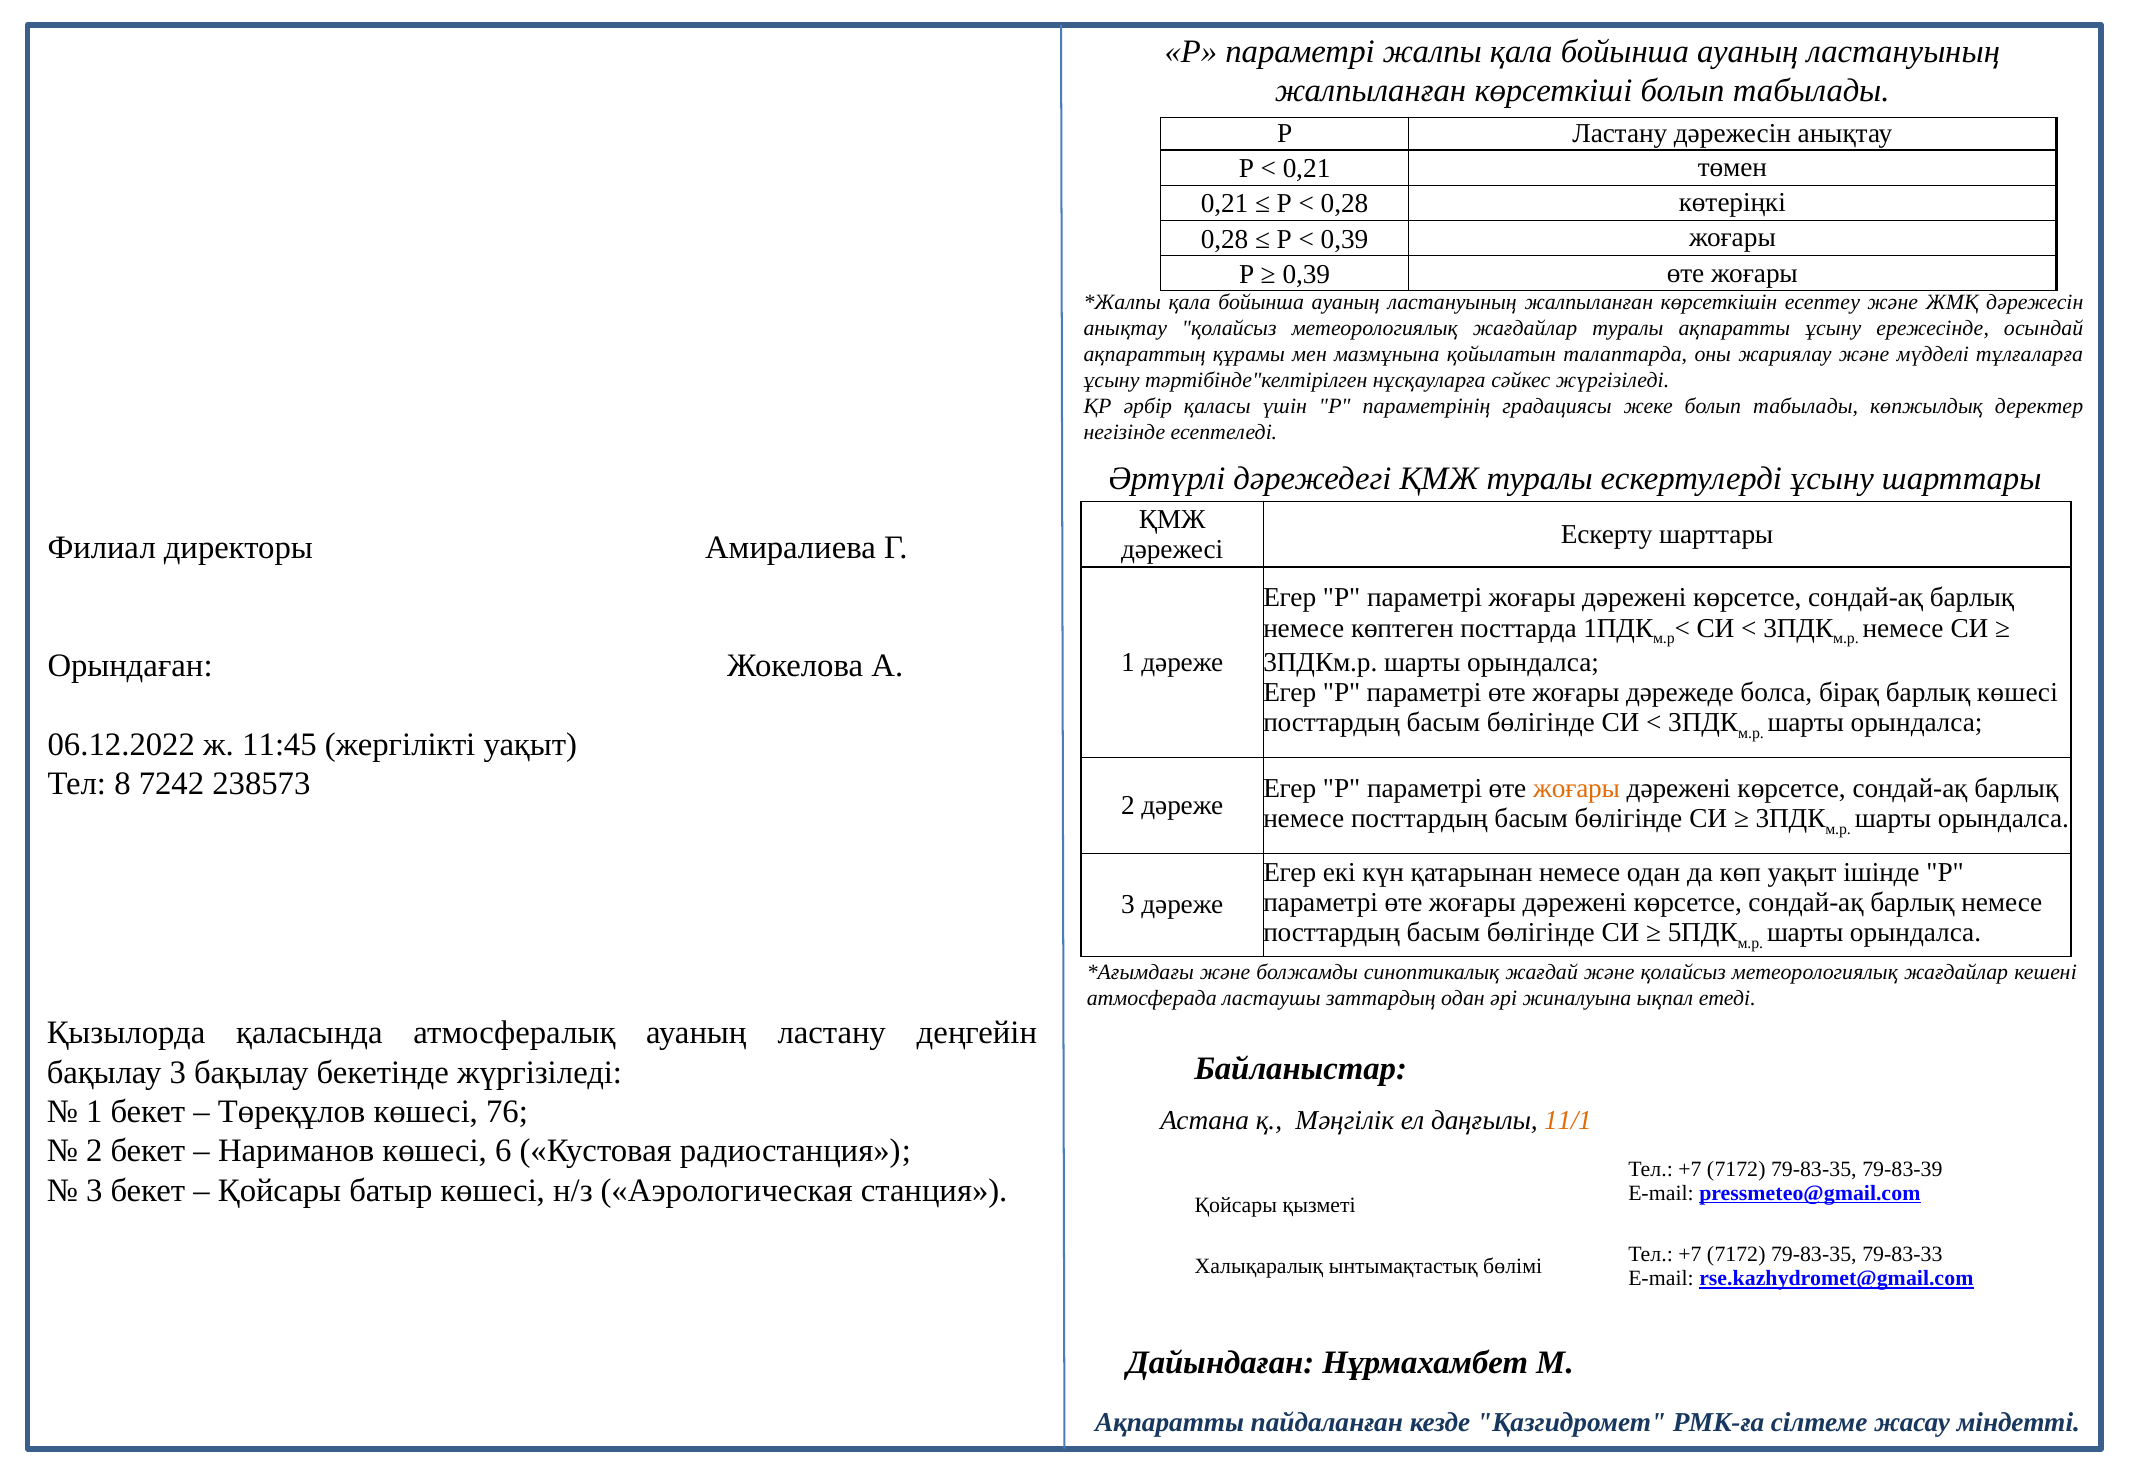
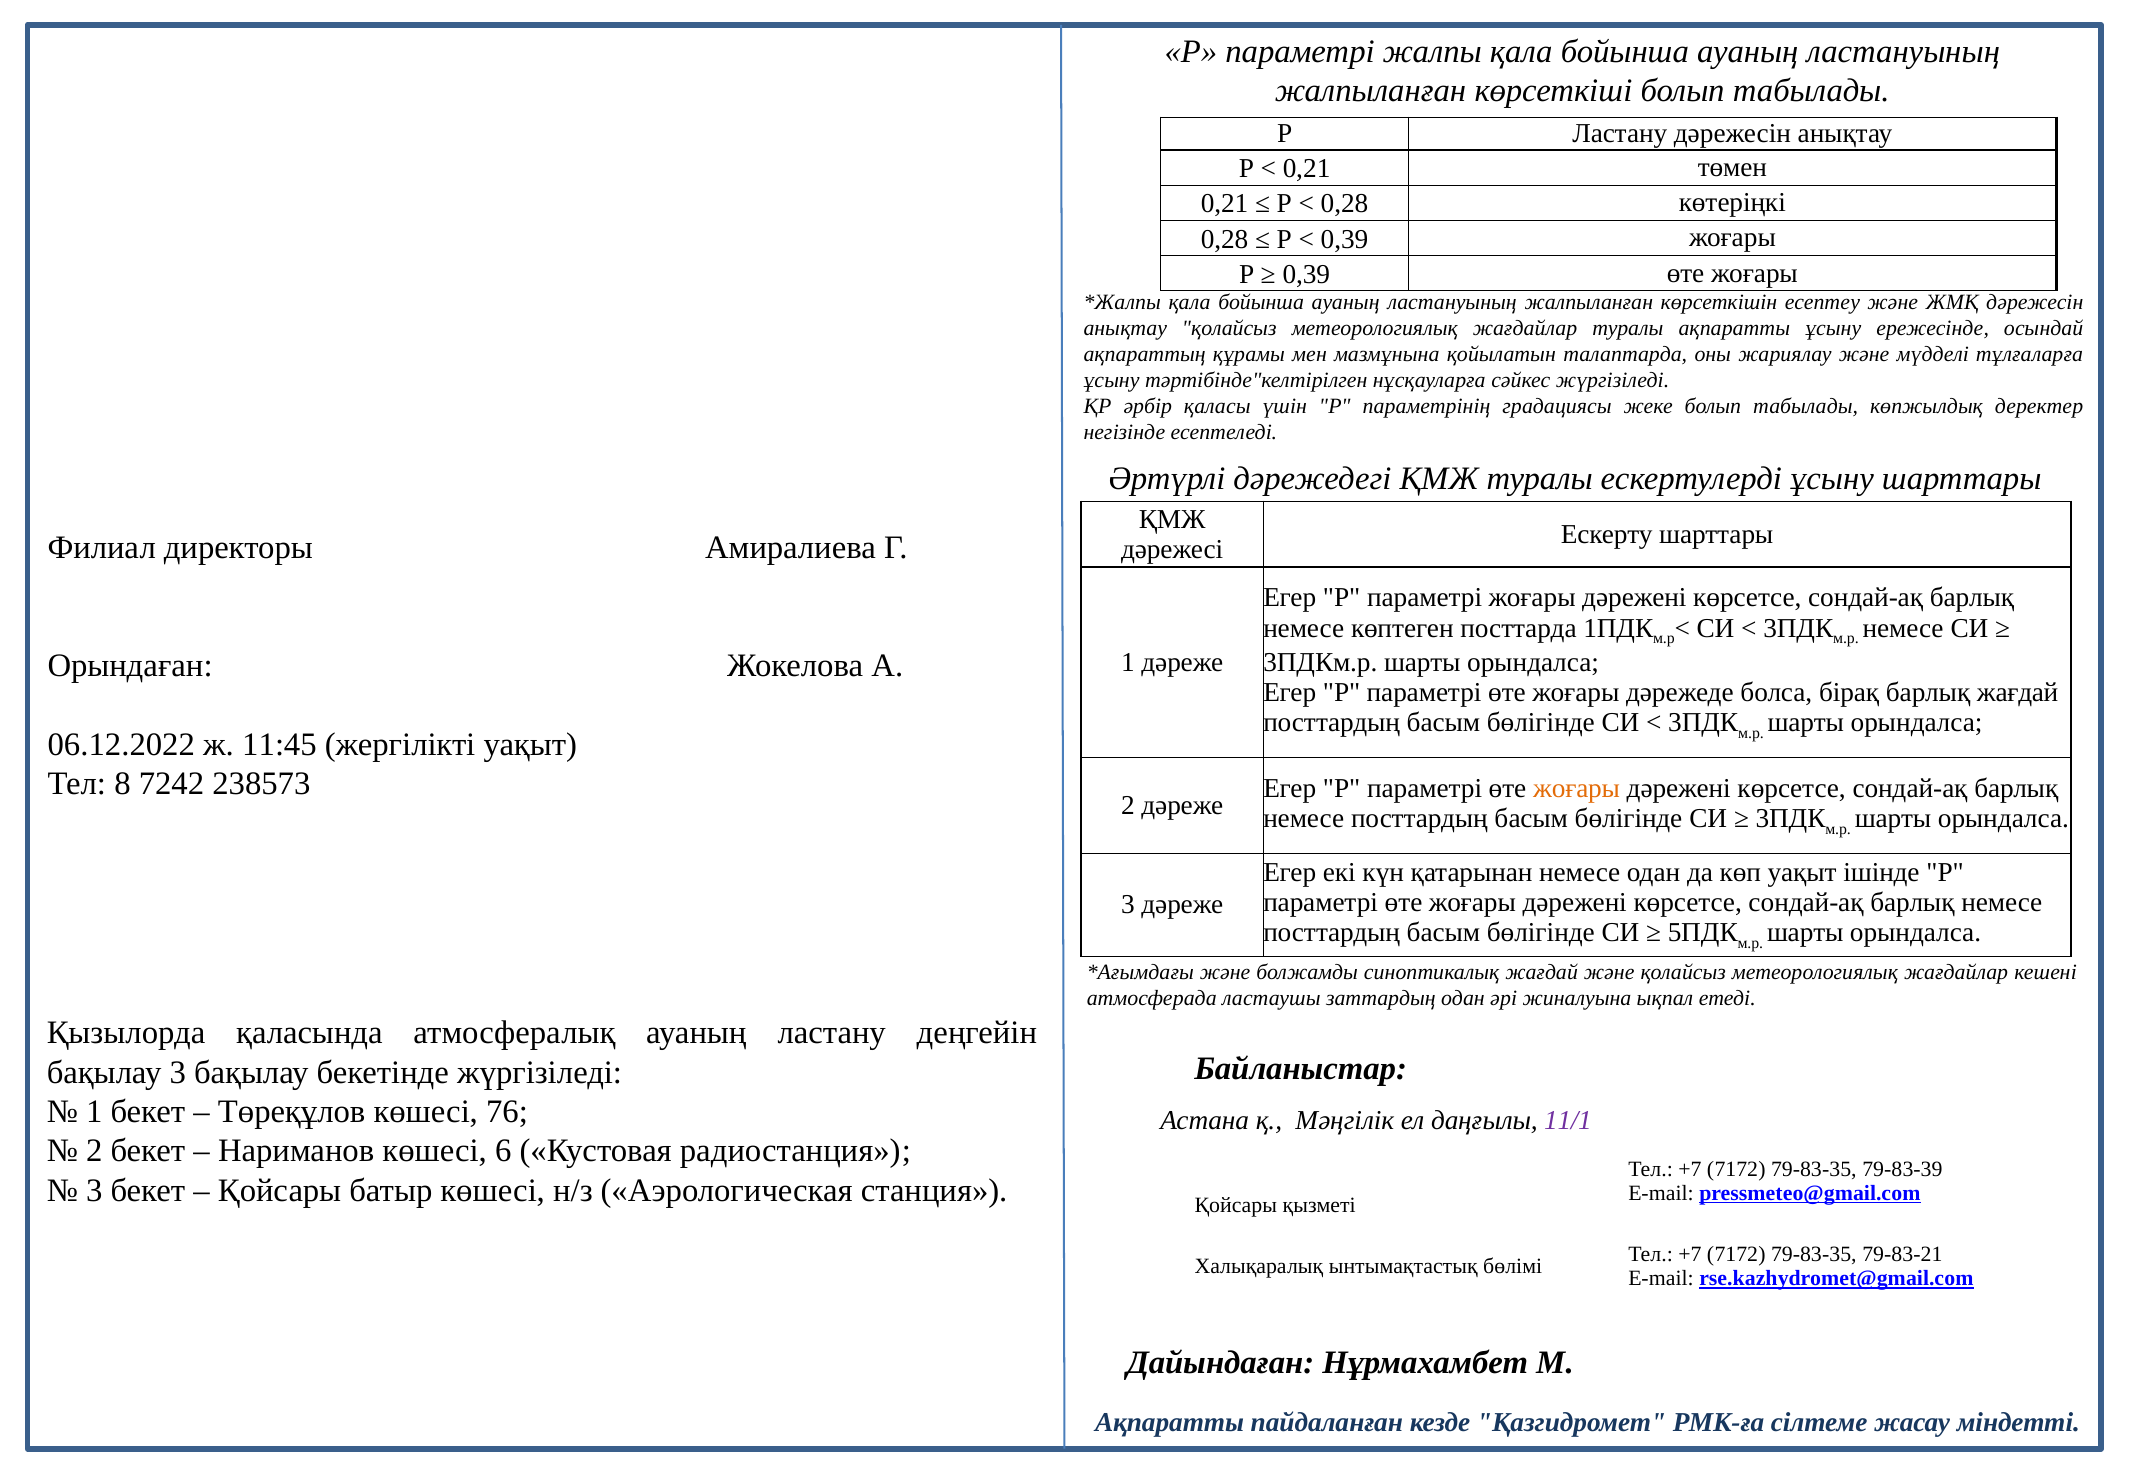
барлық көшесі: көшесі -> жағдай (2018, 693)
11/1 colour: orange -> purple (1568, 1120)
79-83-33: 79-83-33 -> 79-83-21 (1902, 1254)
